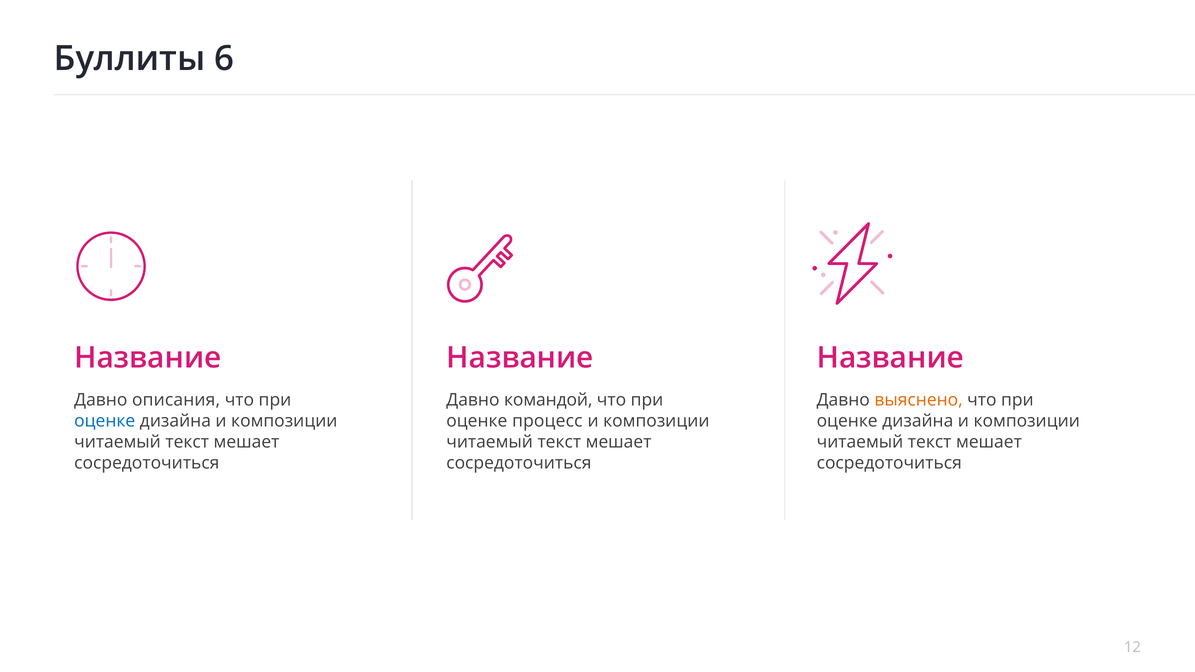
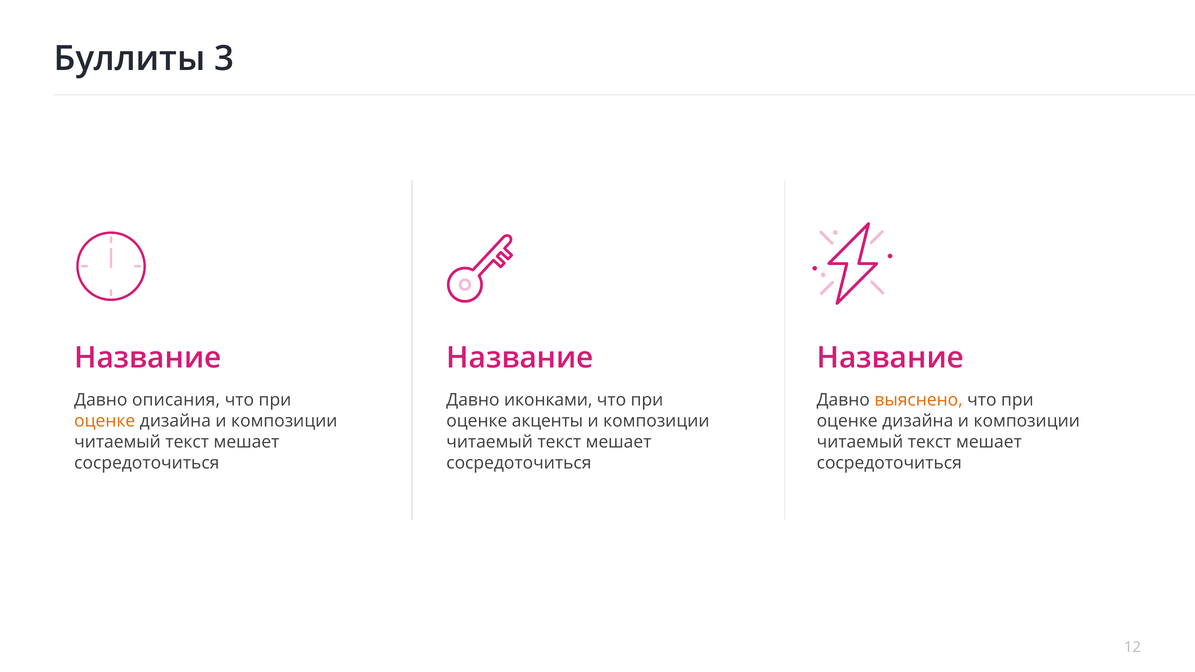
6: 6 -> 3 (224, 59)
командой: командой -> иконками (548, 400)
оценке colour: blue -> orange (105, 421)
процесс: процесс -> акценты (547, 421)
